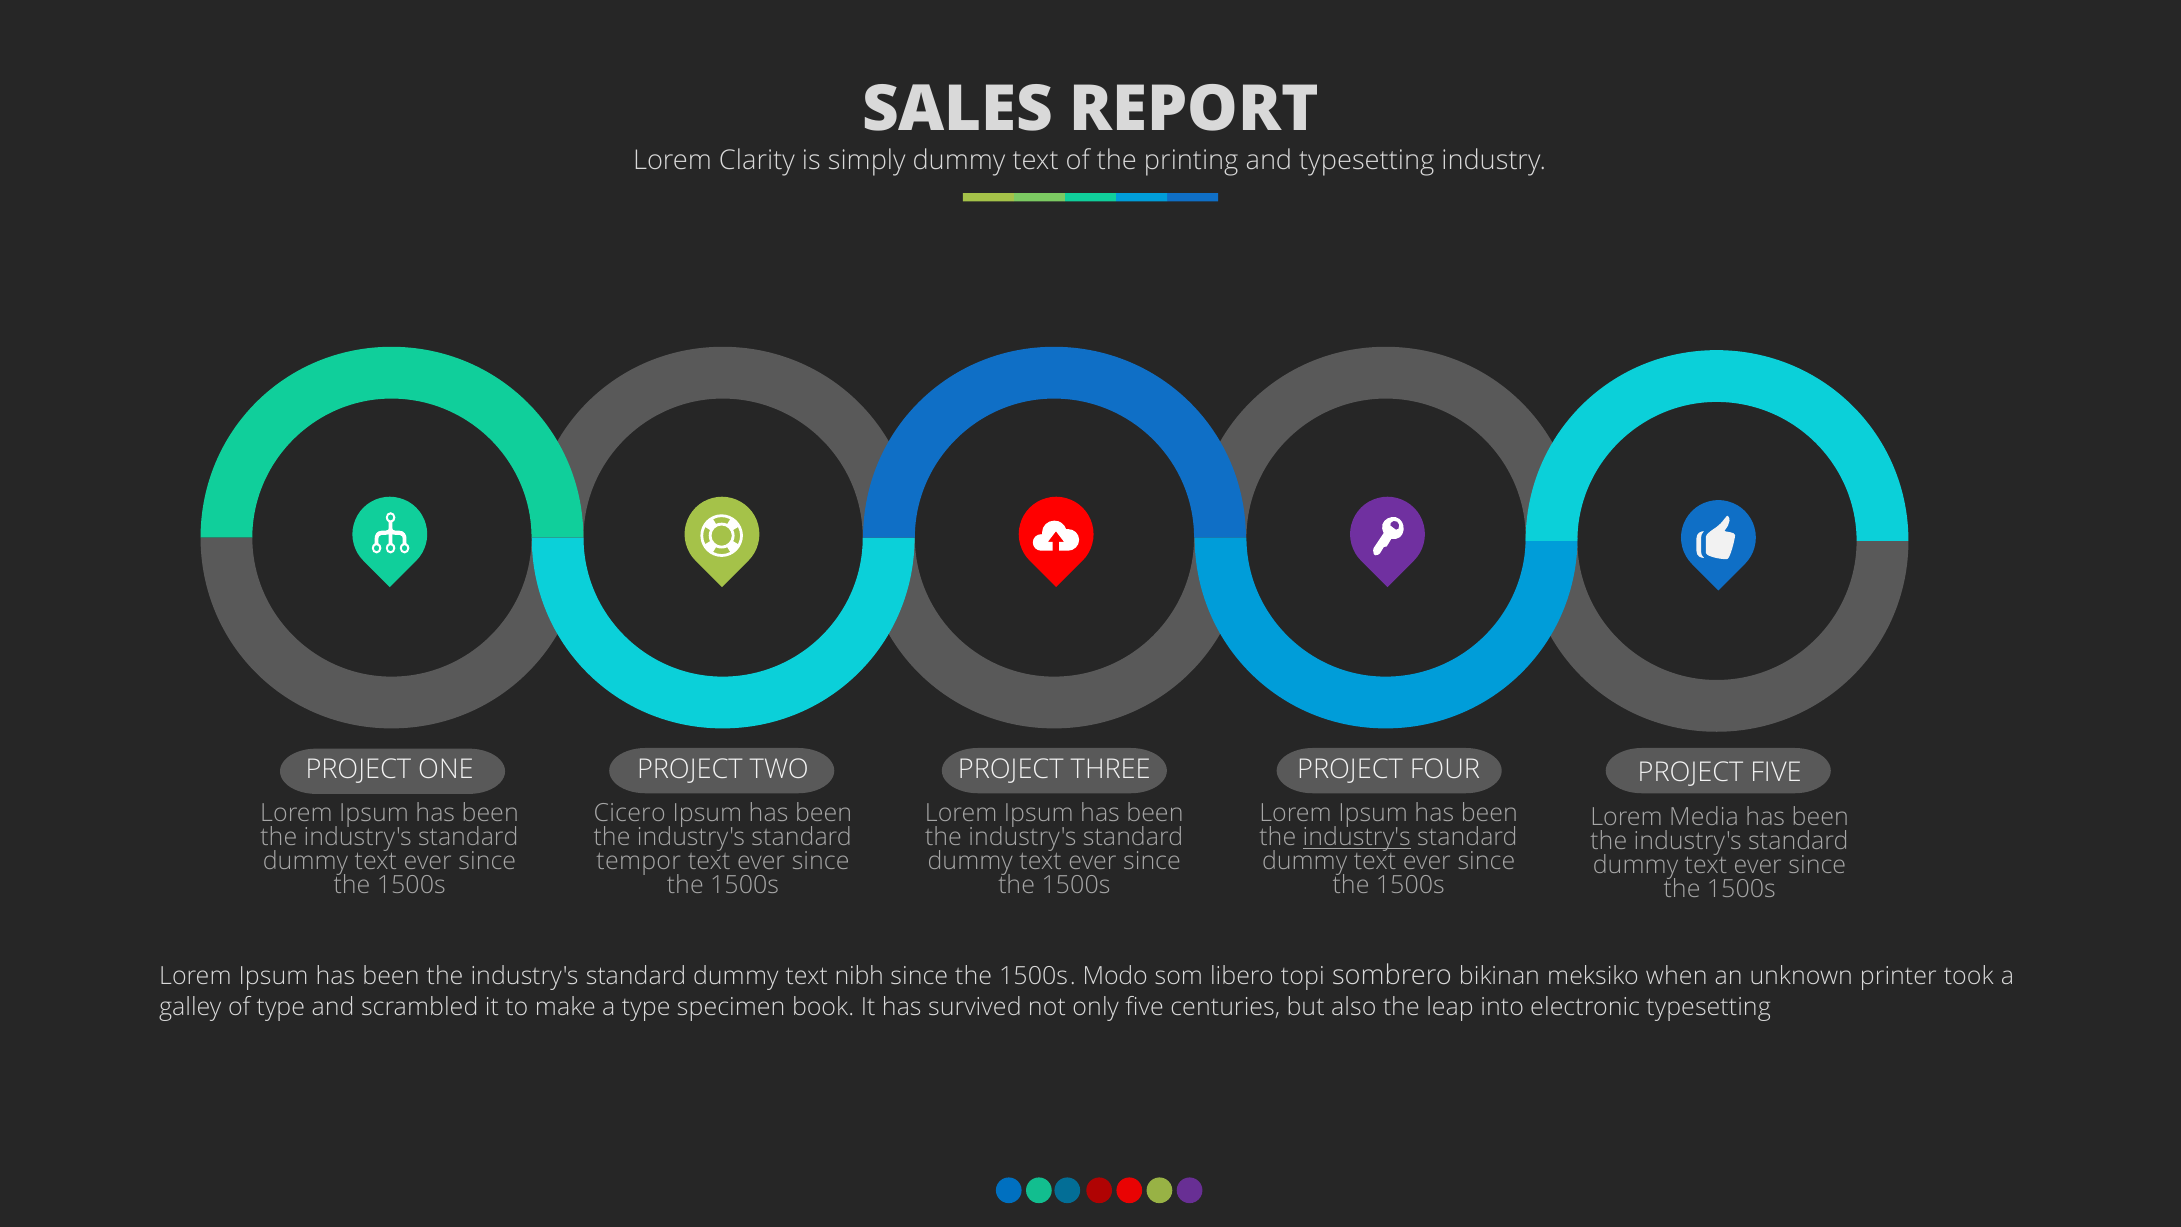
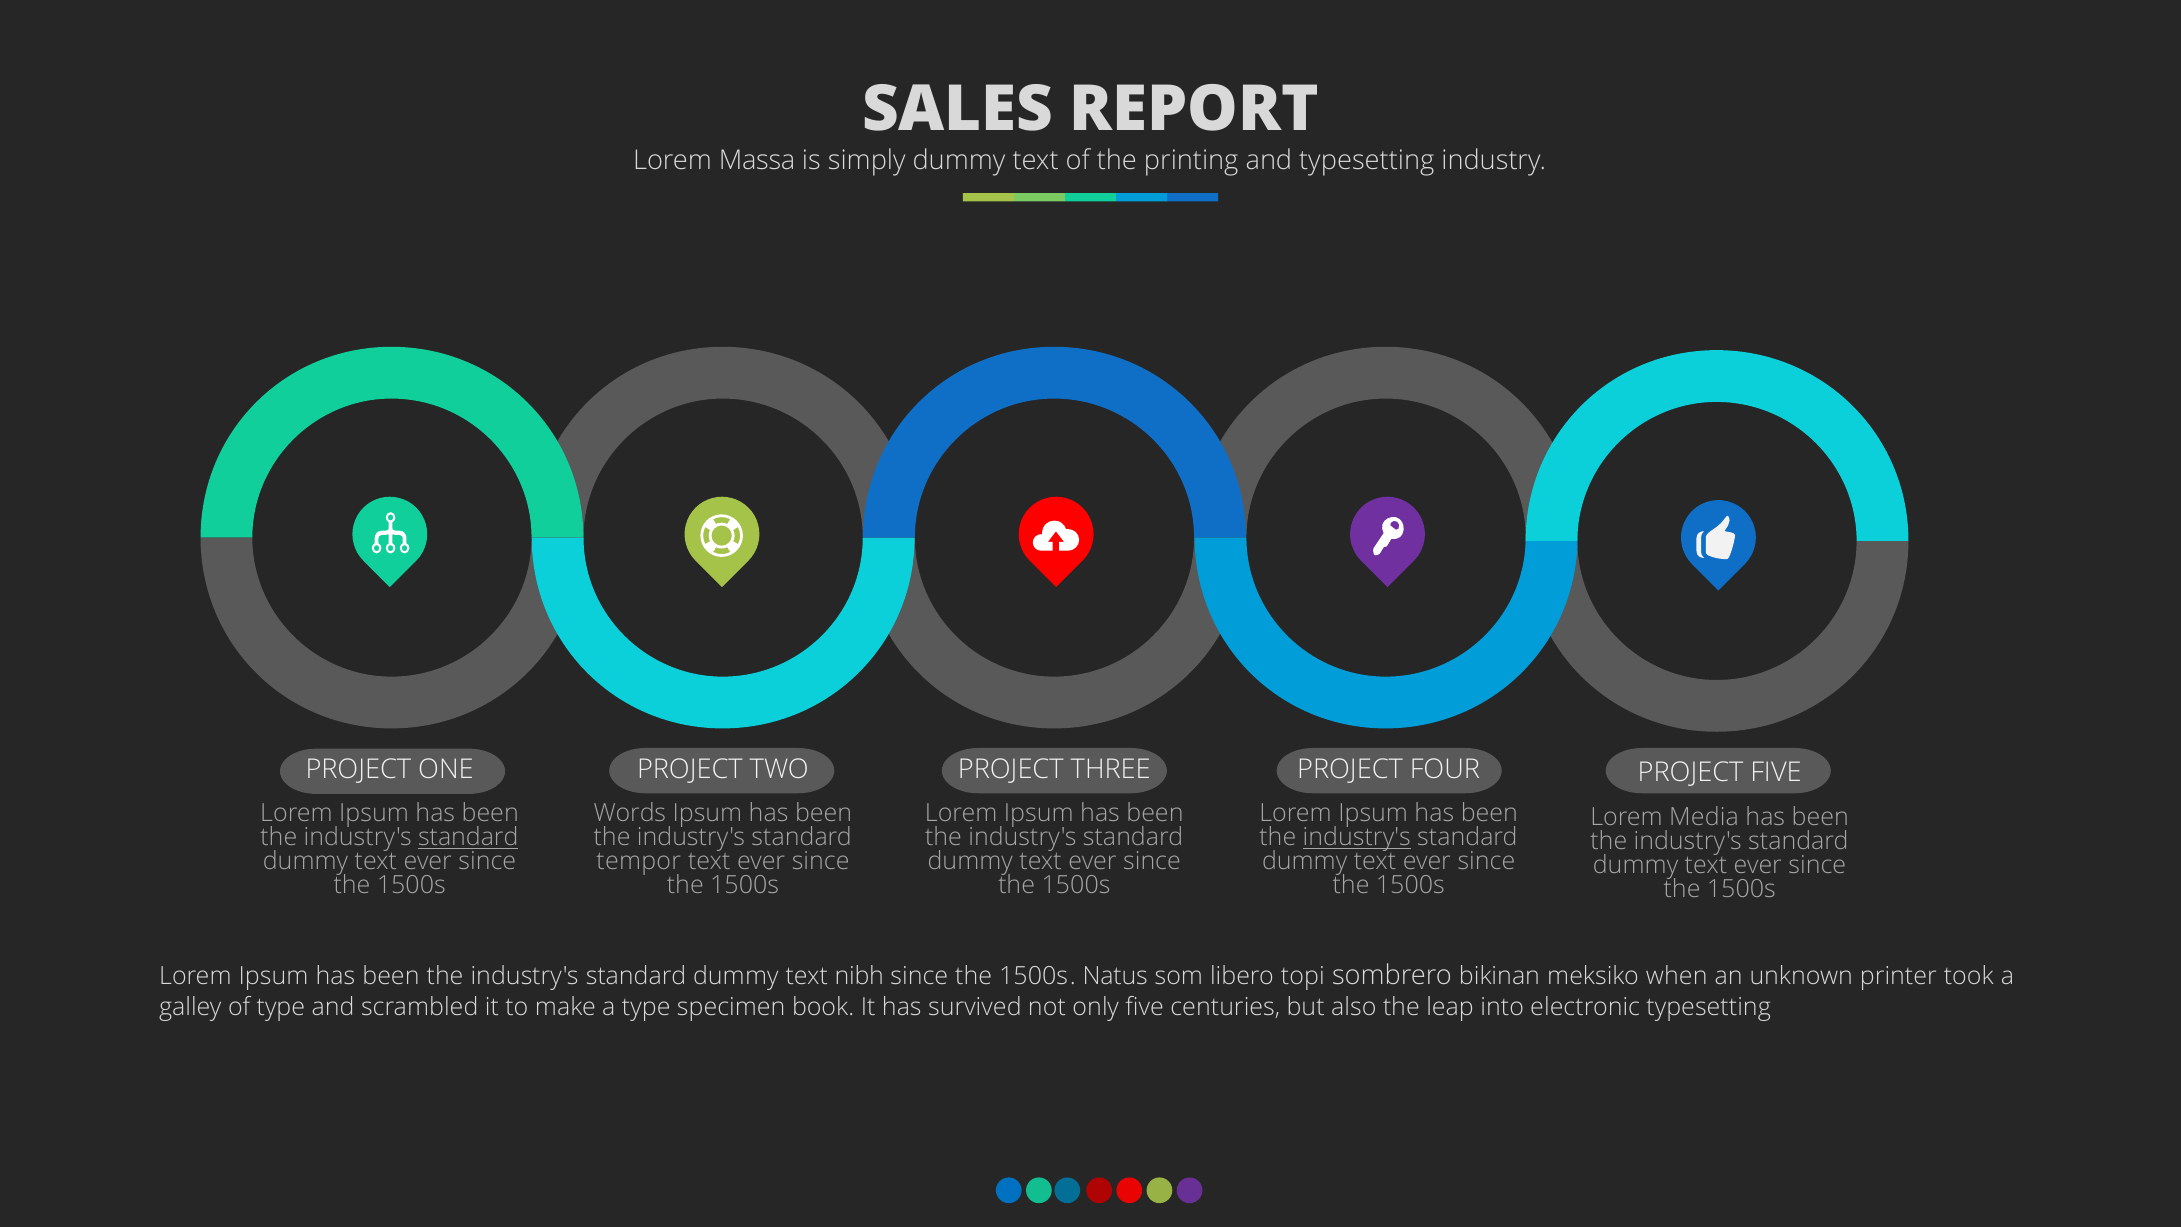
Clarity: Clarity -> Massa (757, 160)
Cicero: Cicero -> Words (630, 813)
standard underline: none -> present (468, 837)
Modo: Modo -> Natus (1115, 976)
